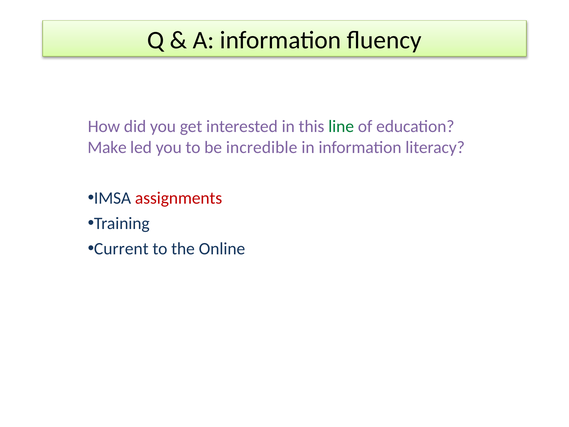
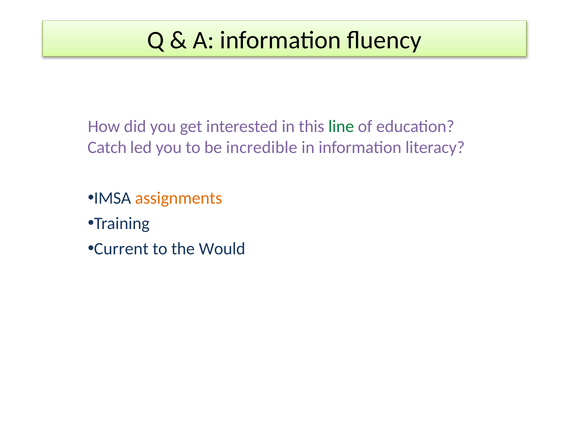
Make: Make -> Catch (107, 147)
assignments colour: red -> orange (179, 198)
Online: Online -> Would (222, 249)
